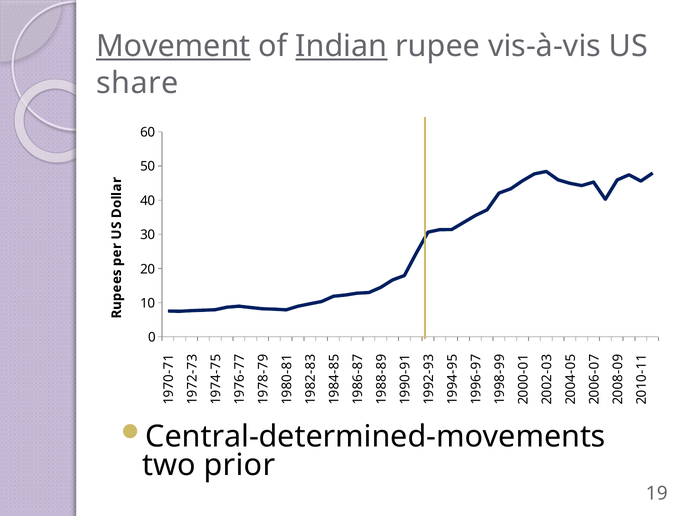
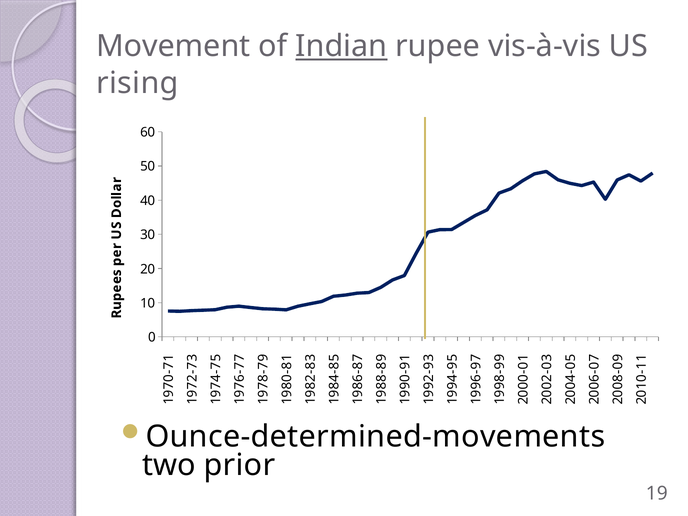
Movement underline: present -> none (173, 46)
share: share -> rising (137, 83)
Central-determined-movements: Central-determined-movements -> Ounce-determined-movements (375, 436)
